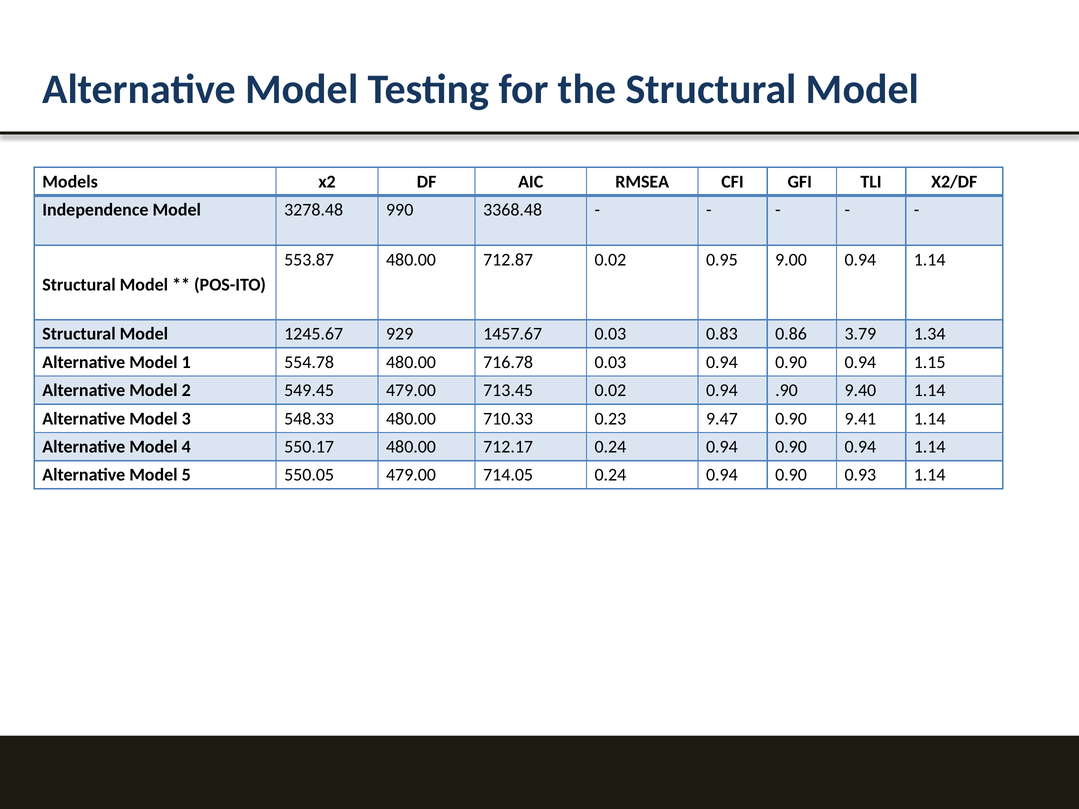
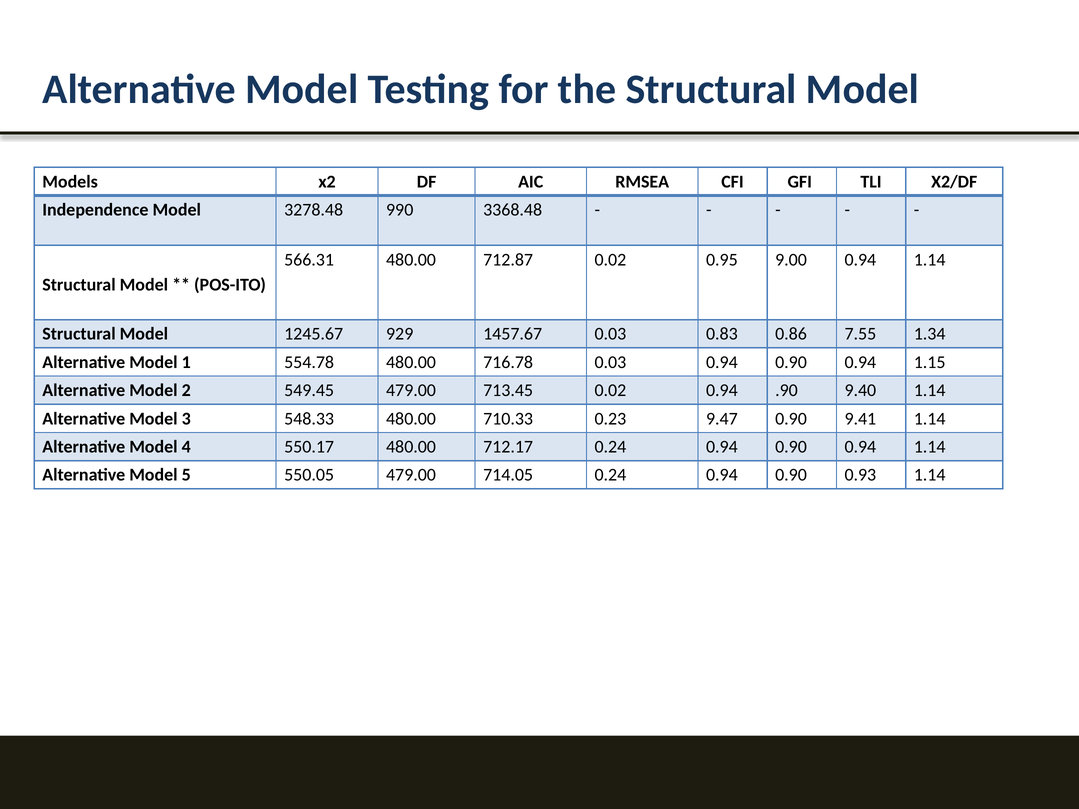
553.87: 553.87 -> 566.31 (309, 260)
3.79: 3.79 -> 7.55 (860, 334)
